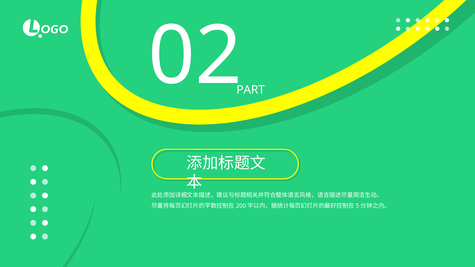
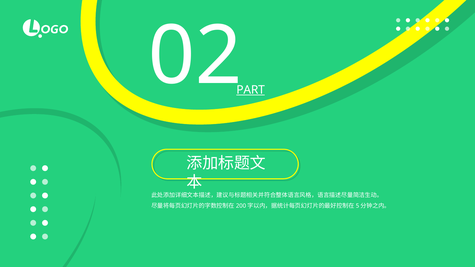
PART underline: none -> present (251, 90)
